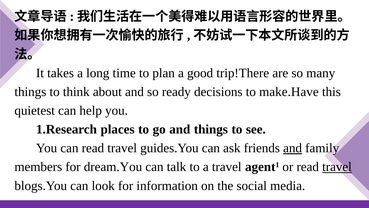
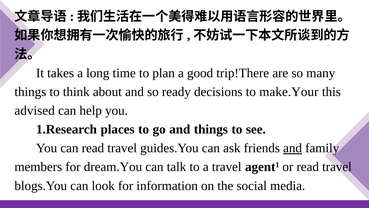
make.Have: make.Have -> make.Your (289, 92)
quietest: quietest -> advised (35, 110)
travel underline: present -> none (337, 167)
